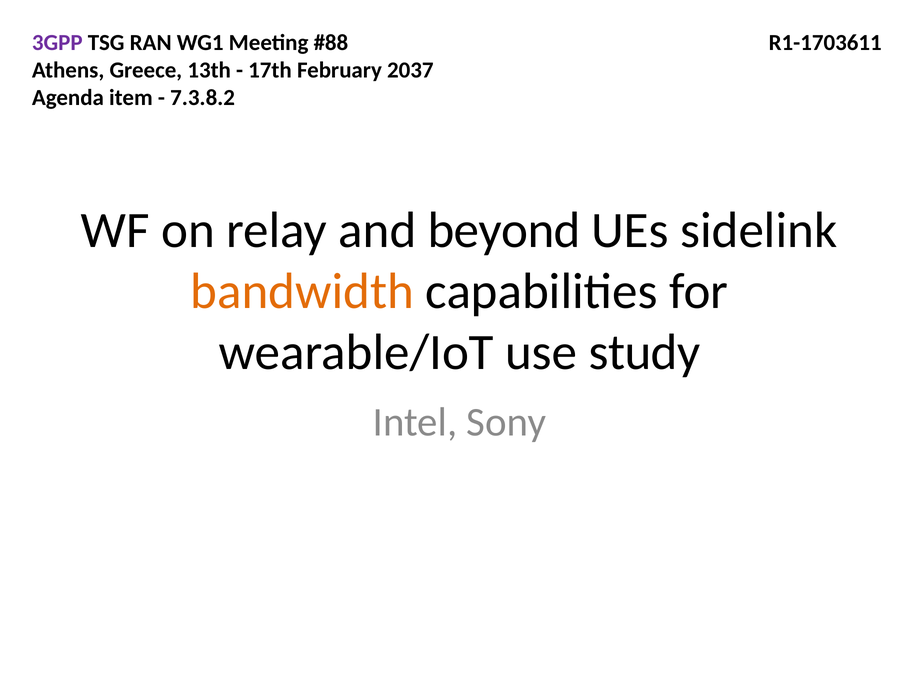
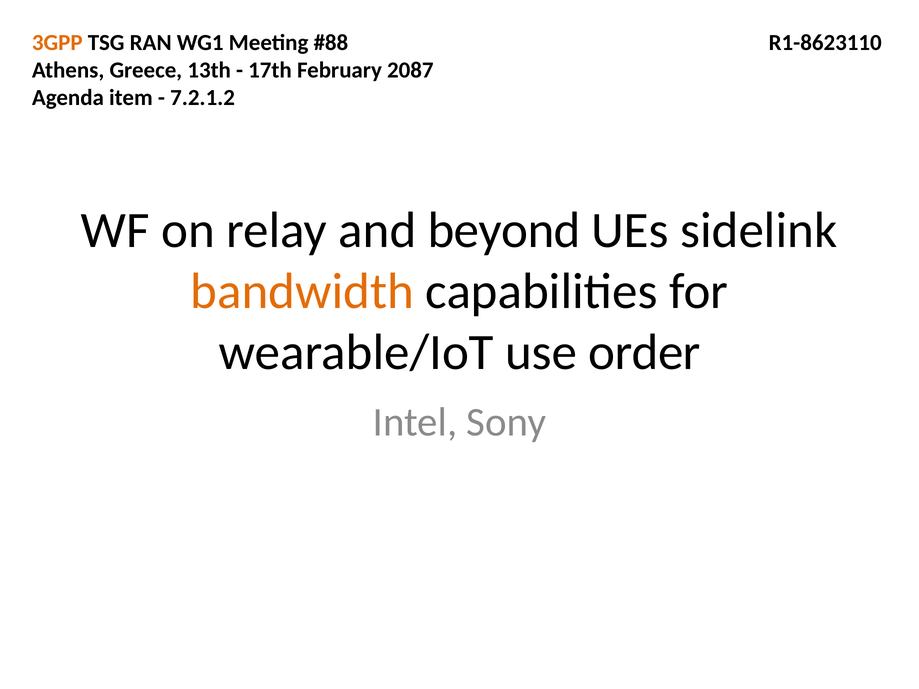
3GPP colour: purple -> orange (57, 42)
R1-1703611: R1-1703611 -> R1-8623110 (825, 42)
2037: 2037 -> 2087 (410, 70)
7.3.8.2: 7.3.8.2 -> 7.2.1.2 (203, 98)
study: study -> order (644, 353)
